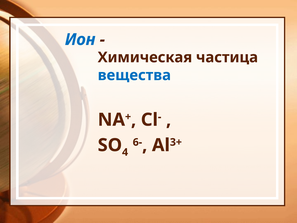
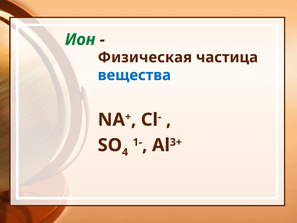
Ион colour: blue -> green (80, 40)
Химическая: Химическая -> Физическая (145, 57)
6-: 6- -> 1- (137, 142)
